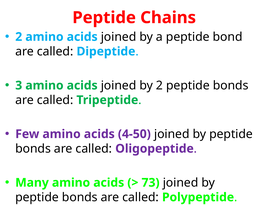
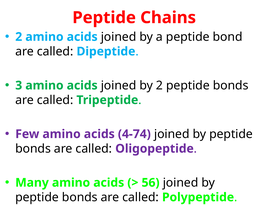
4-50: 4-50 -> 4-74 (134, 134)
73: 73 -> 56 (151, 182)
